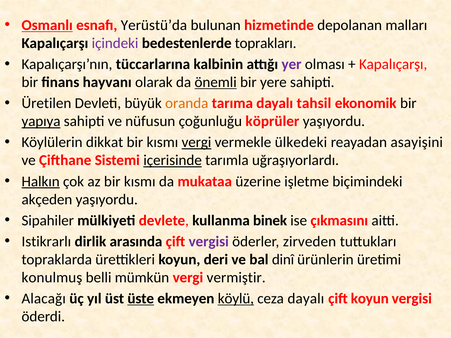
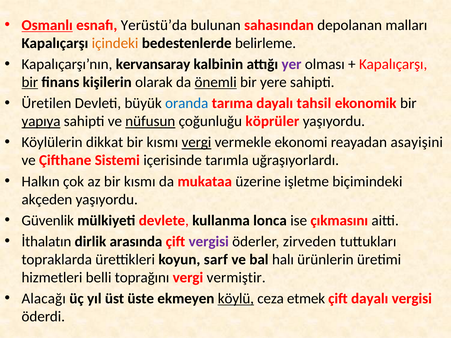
hizmetinde: hizmetinde -> sahasından (279, 25)
içindeki colour: purple -> orange (115, 43)
toprakları: toprakları -> belirleme (266, 43)
tüccarlarına: tüccarlarına -> kervansaray (153, 64)
bir underline: none -> present (30, 82)
hayvanı: hayvanı -> kişilerin (107, 82)
oranda colour: orange -> blue (187, 103)
nüfusun underline: none -> present (150, 121)
ülkedeki: ülkedeki -> ekonomi (301, 142)
içerisinde underline: present -> none (173, 160)
Halkın underline: present -> none (41, 182)
Sipahiler: Sipahiler -> Güvenlik (48, 221)
binek: binek -> lonca (270, 221)
Istikrarlı: Istikrarlı -> İthalatın (46, 242)
deri: deri -> sarf (216, 260)
dinî: dinî -> halı (283, 260)
konulmuş: konulmuş -> hizmetleri (52, 278)
mümkün: mümkün -> toprağını (142, 278)
üste underline: present -> none (141, 299)
ceza dayalı: dayalı -> etmek (306, 299)
çift koyun: koyun -> dayalı (370, 299)
